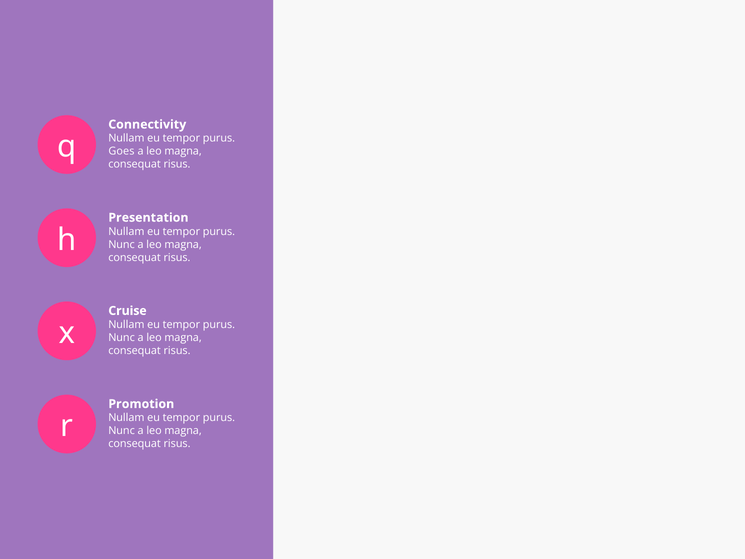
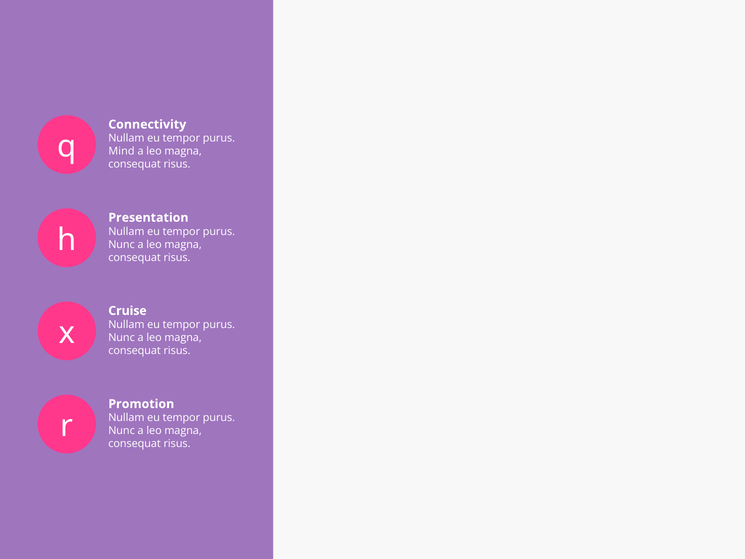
Goes: Goes -> Mind (121, 151)
